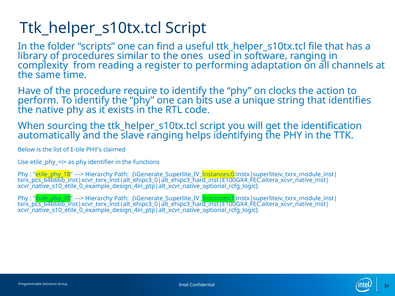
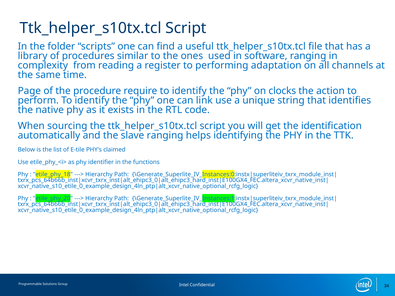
Have: Have -> Page (29, 91)
bits: bits -> link (204, 100)
